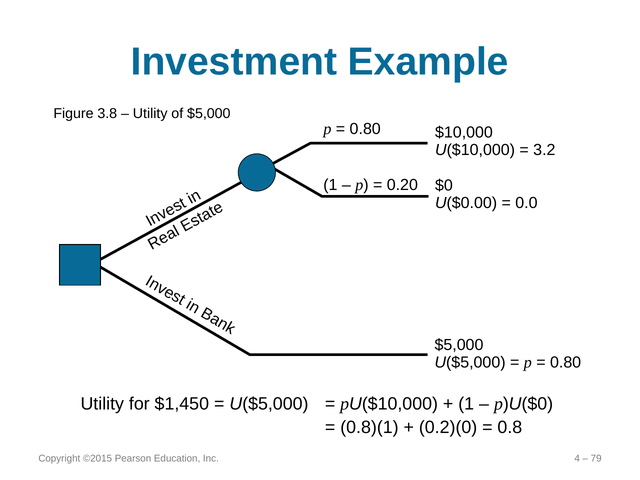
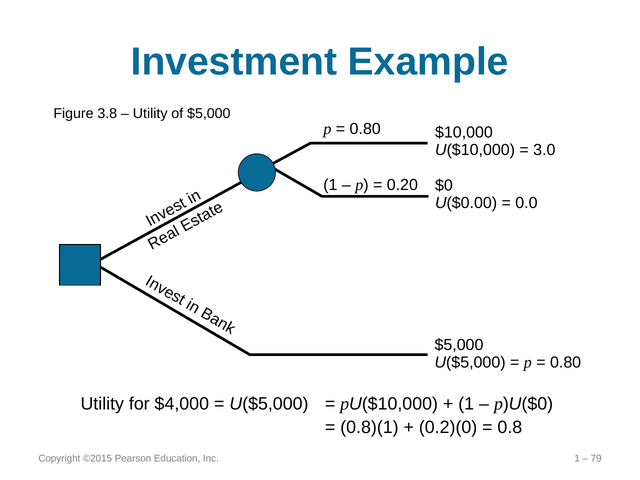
3.2: 3.2 -> 3.0 (544, 150)
$1,450: $1,450 -> $4,000 (182, 404)
Inc 4: 4 -> 1 (577, 458)
